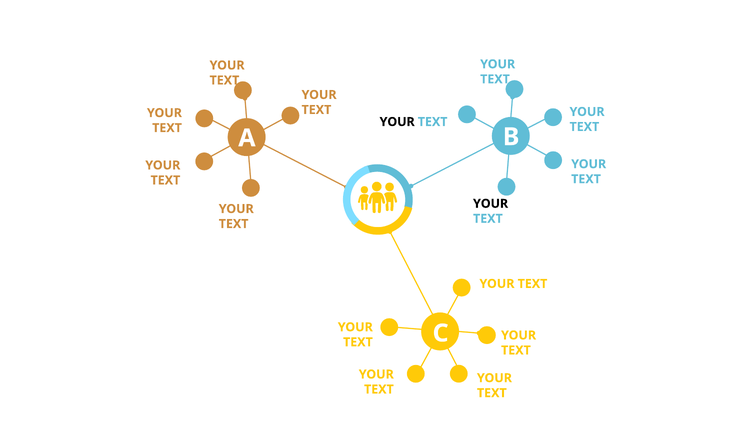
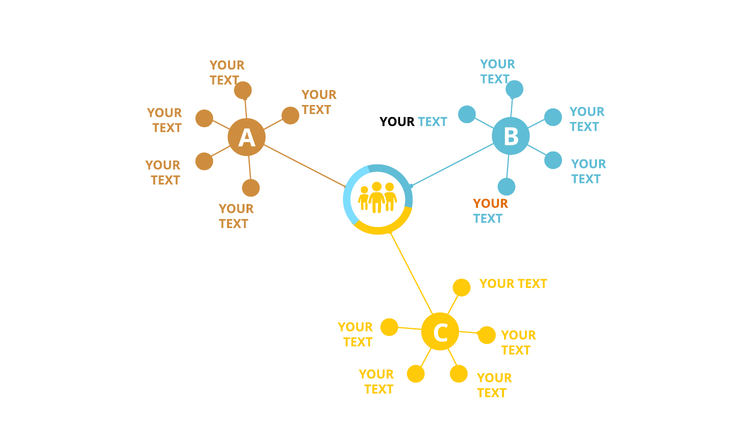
YOUR colour: black -> orange (491, 204)
